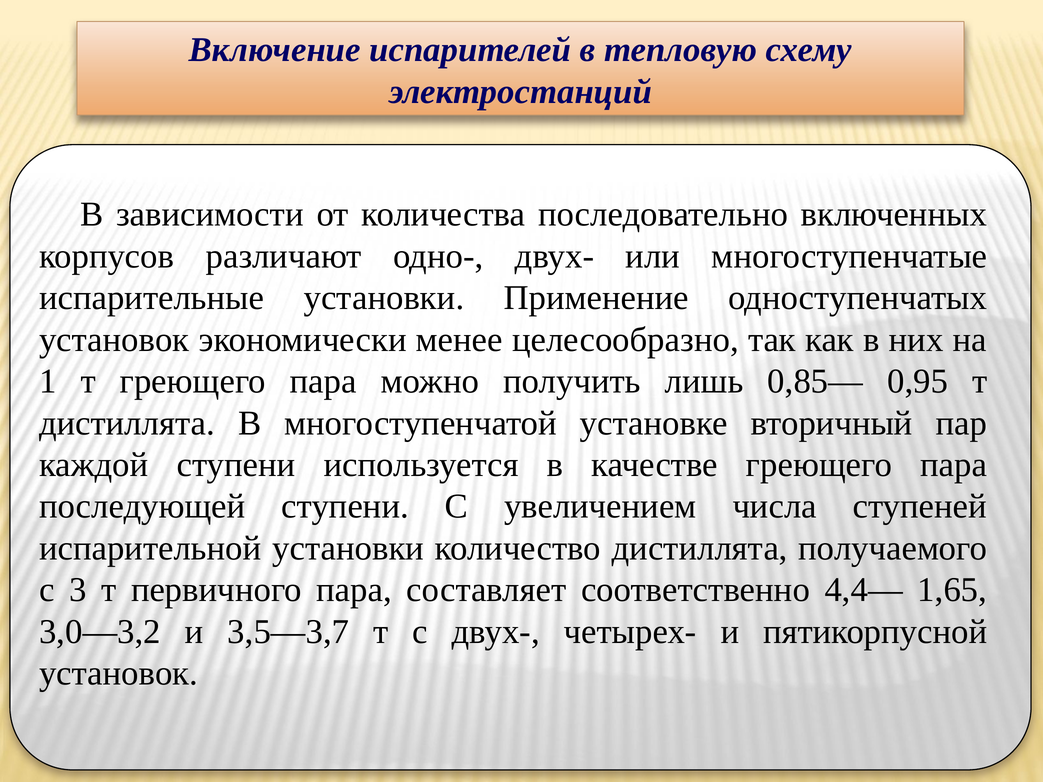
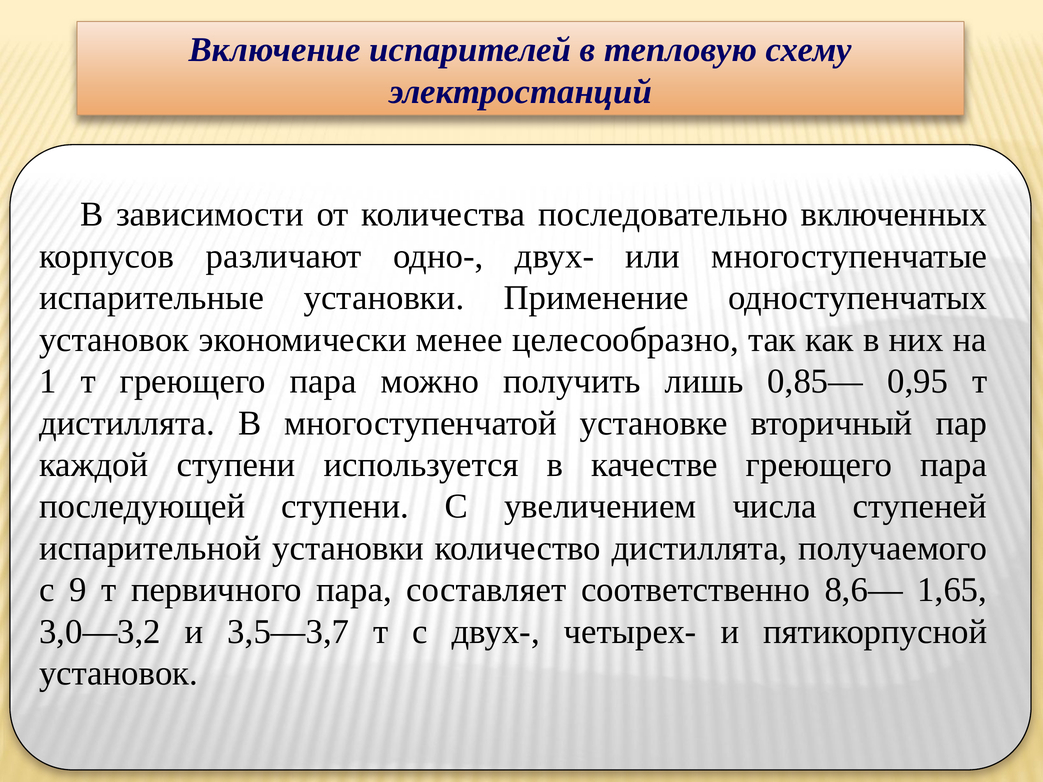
3: 3 -> 9 (78, 590)
4,4—: 4,4— -> 8,6— (864, 590)
